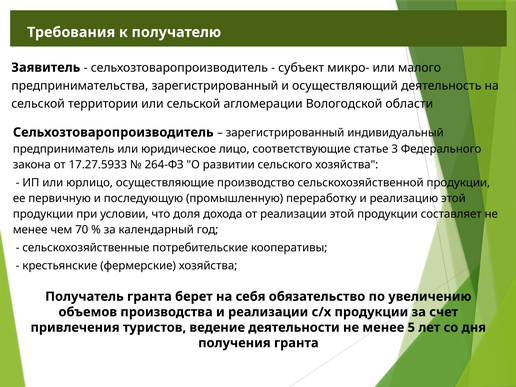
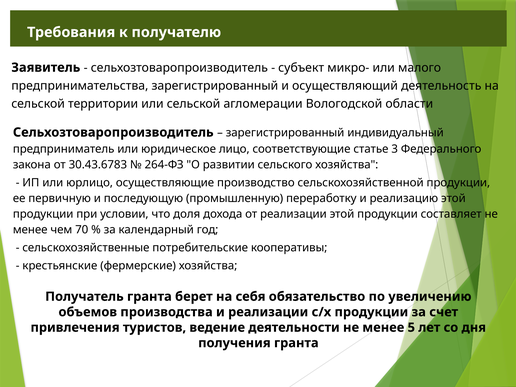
17.27.5933: 17.27.5933 -> 30.43.6783 (98, 165)
